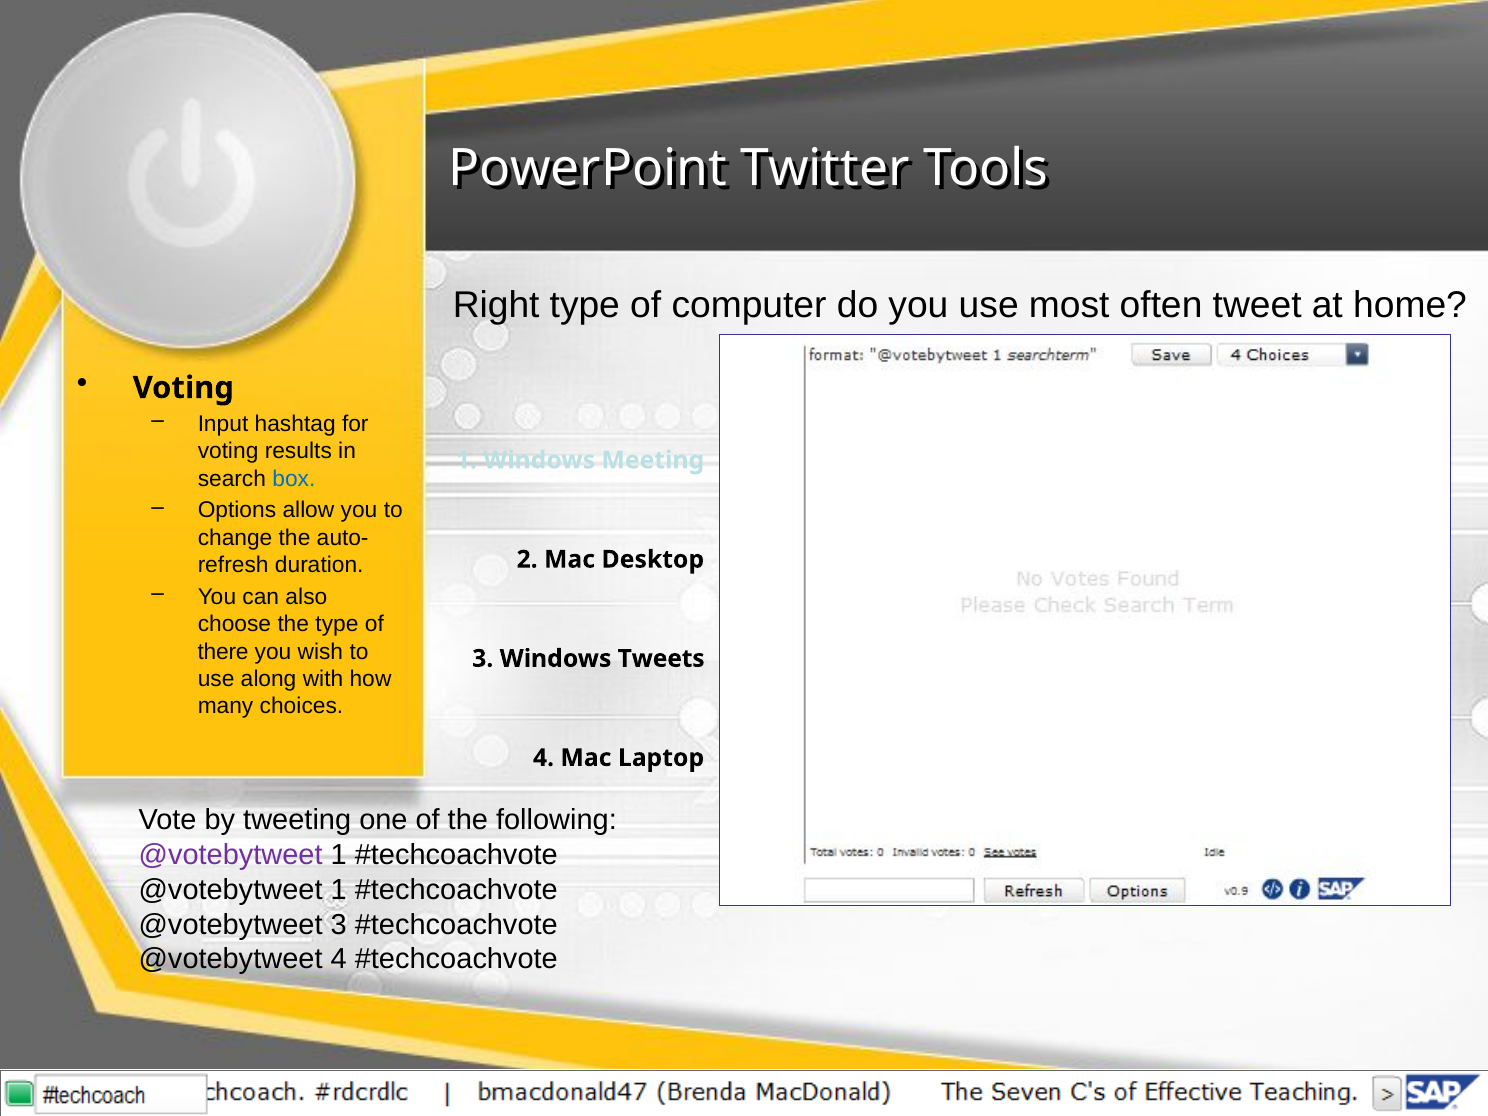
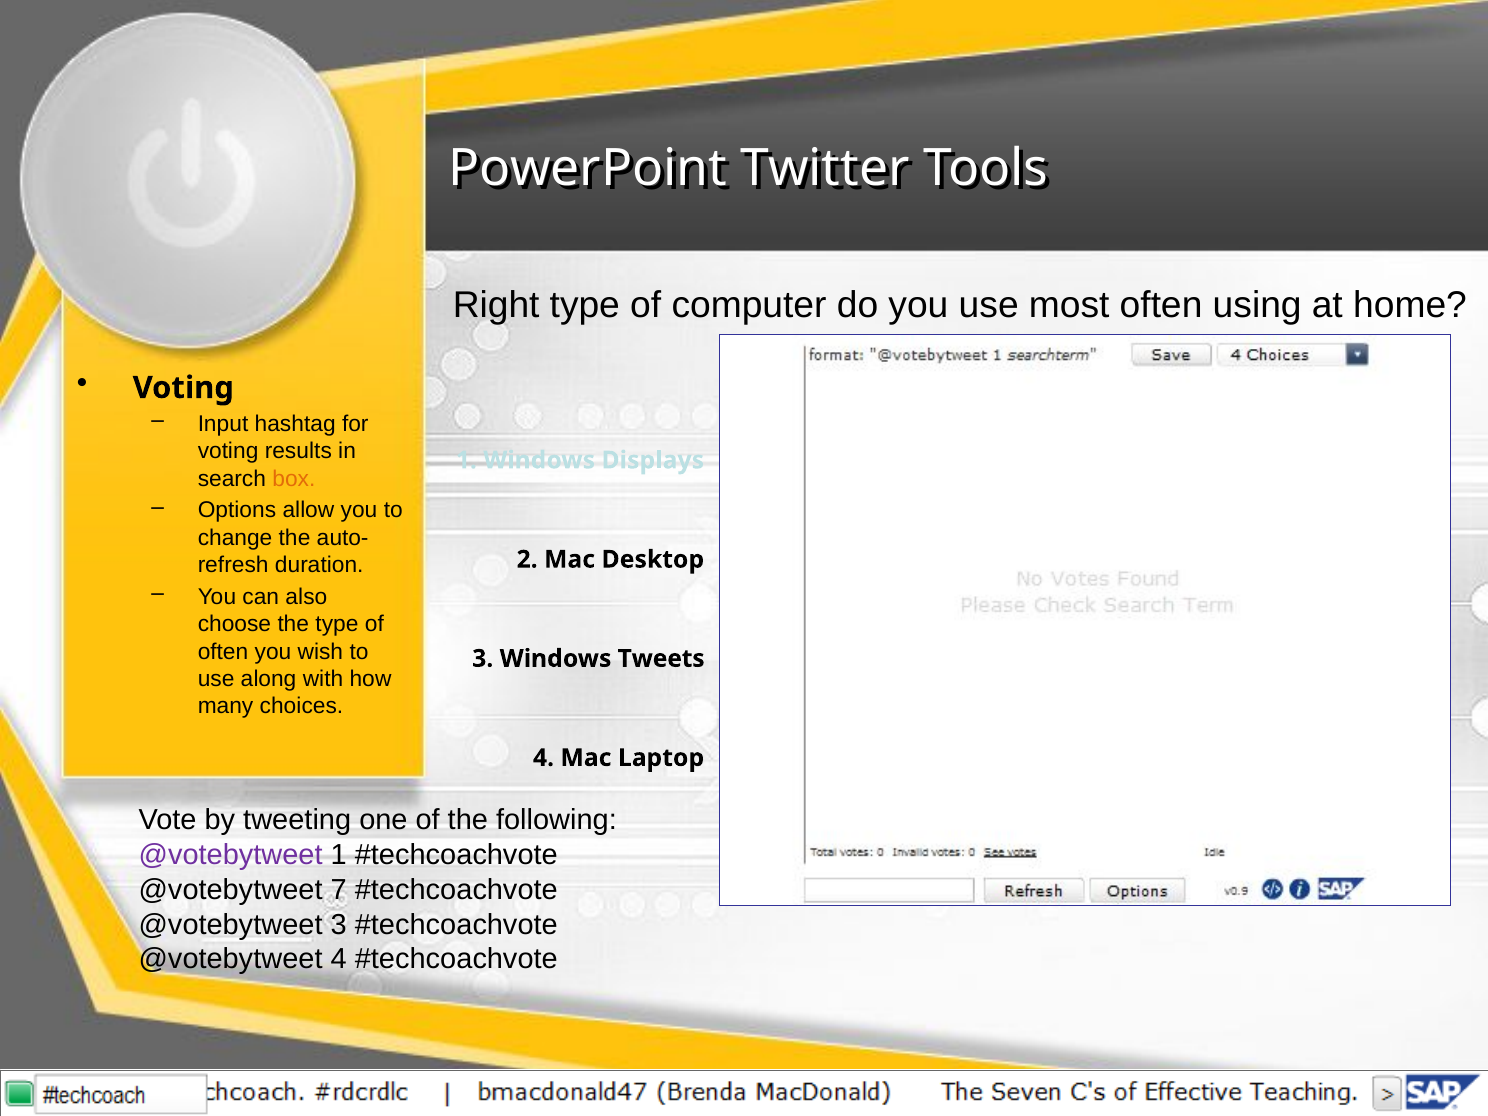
tweet: tweet -> using (1257, 305)
Meeting: Meeting -> Displays (653, 460)
box colour: blue -> orange (294, 479)
there: there -> often (223, 652)
1: 1 -> 7 (339, 890)
